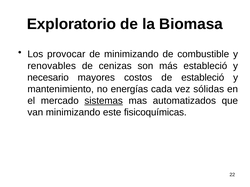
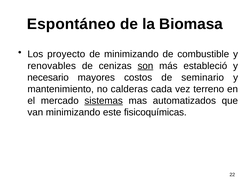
Exploratorio: Exploratorio -> Espontáneo (71, 24)
provocar: provocar -> proyecto (66, 54)
son underline: none -> present (145, 66)
de estableció: estableció -> seminario (203, 78)
energías: energías -> calderas (129, 89)
sólidas: sólidas -> terreno (209, 89)
